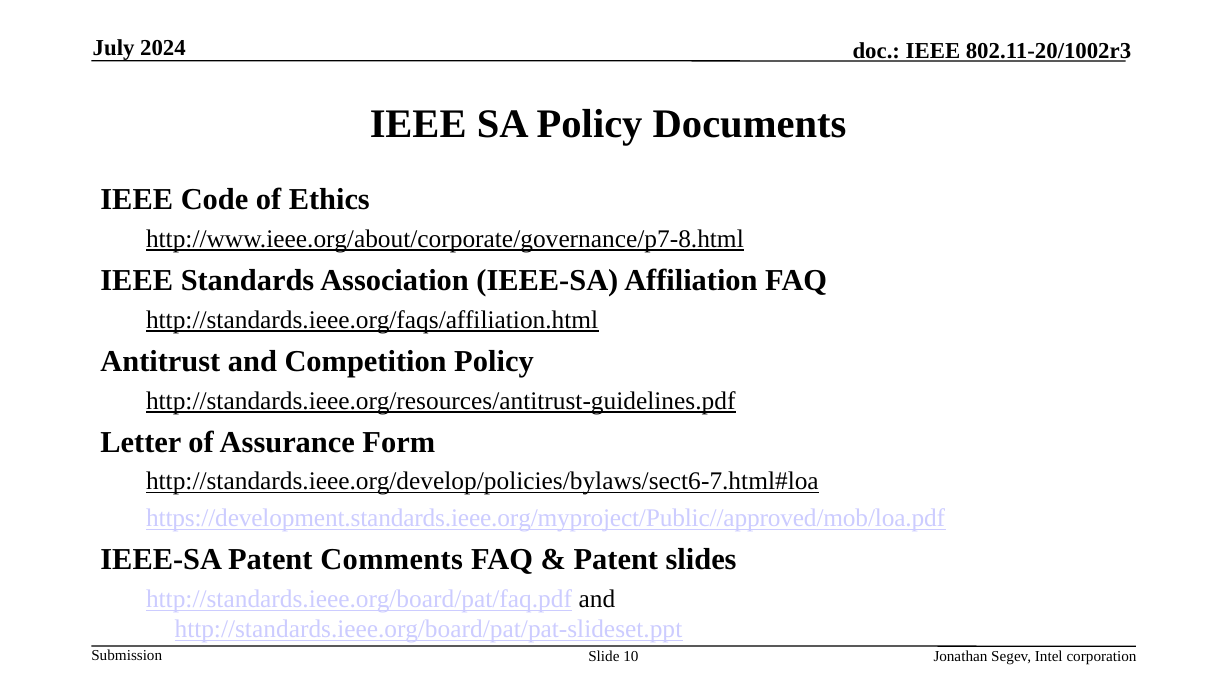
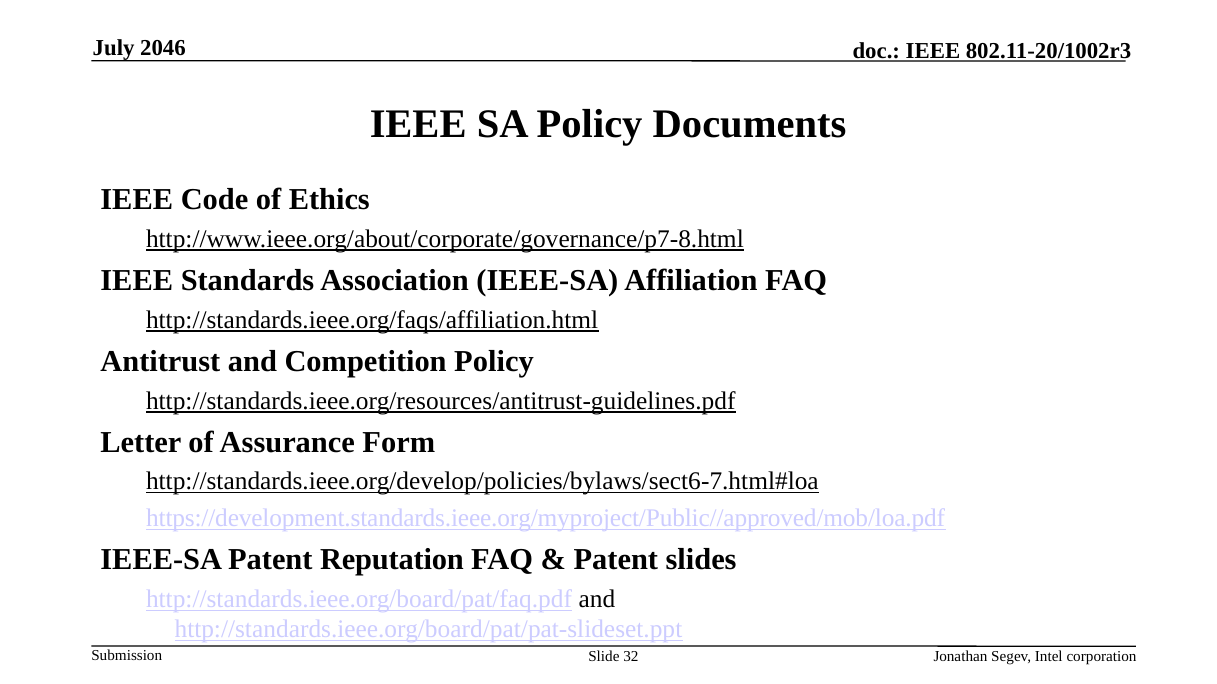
2024: 2024 -> 2046 (163, 48)
Comments: Comments -> Reputation (392, 560)
10: 10 -> 32 (631, 657)
